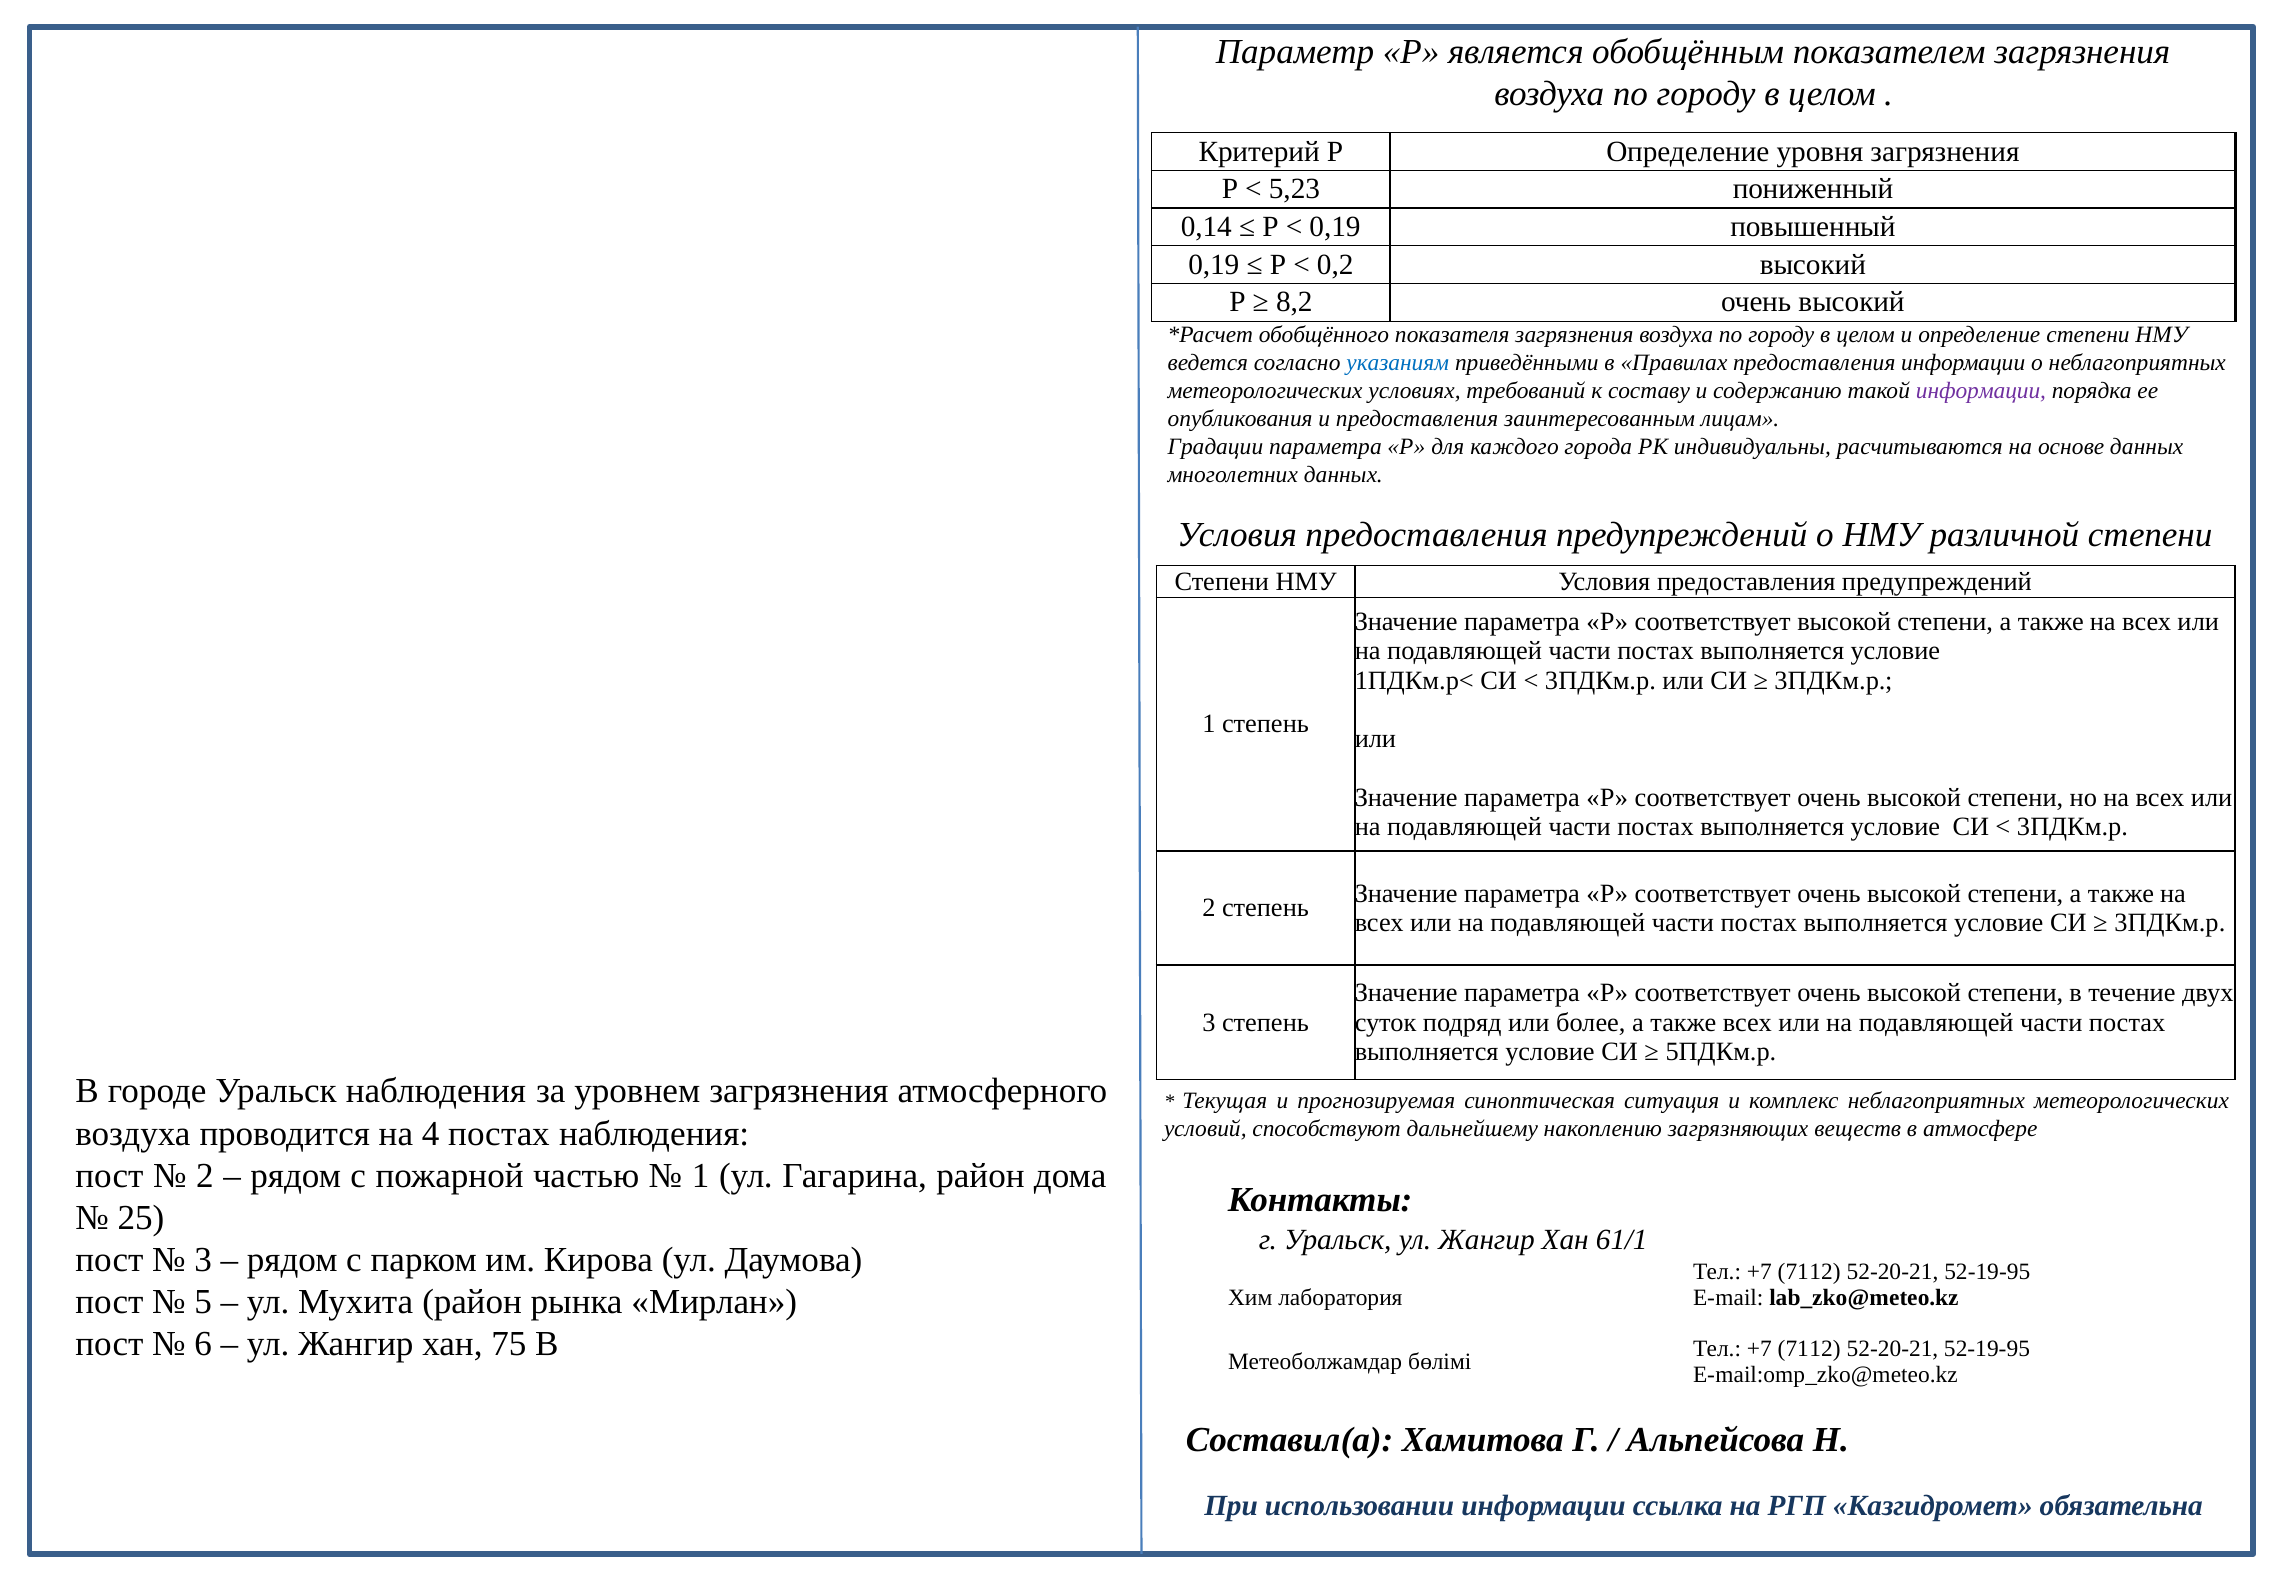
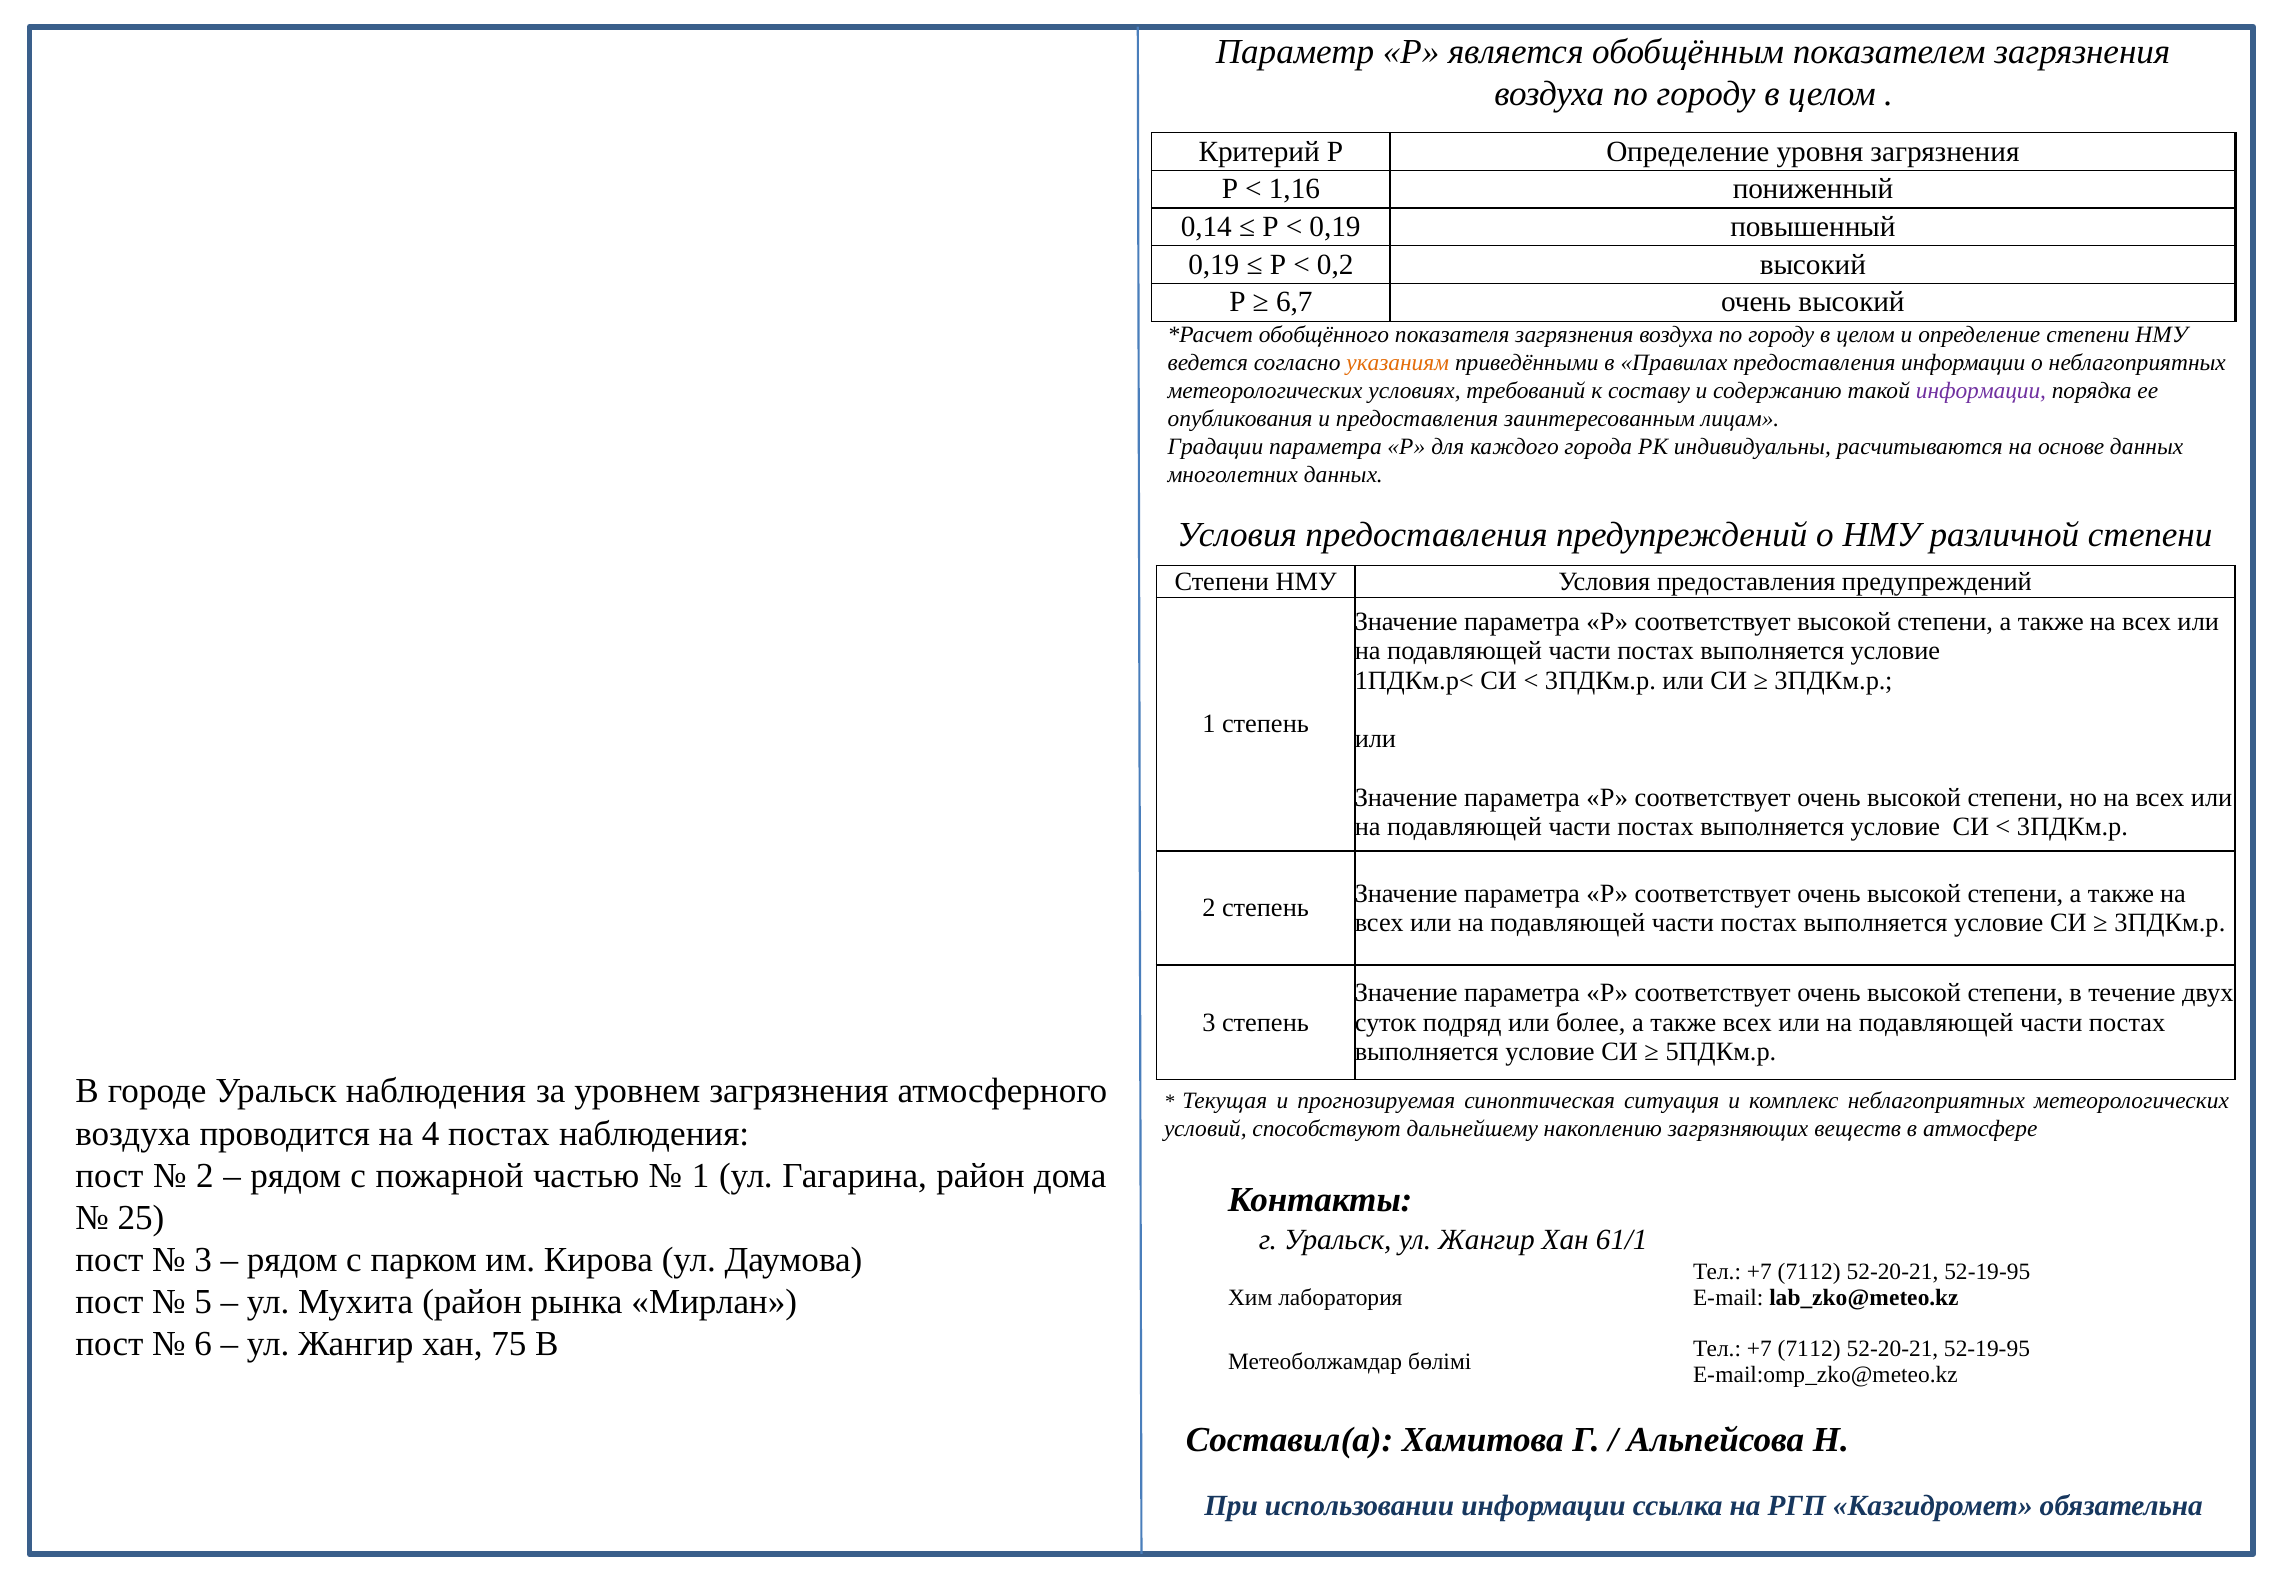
5,23: 5,23 -> 1,16 (1294, 189)
8,2: 8,2 -> 6,7 (1294, 302)
указаниям colour: blue -> orange (1398, 363)
